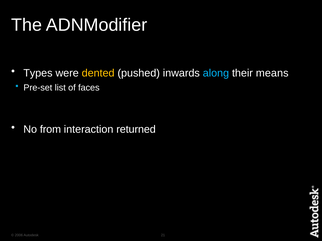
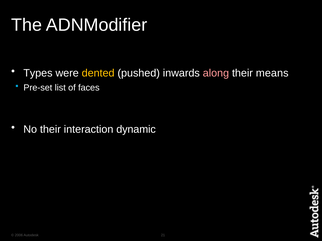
along colour: light blue -> pink (216, 73)
No from: from -> their (50, 130)
returned: returned -> dynamic (136, 130)
